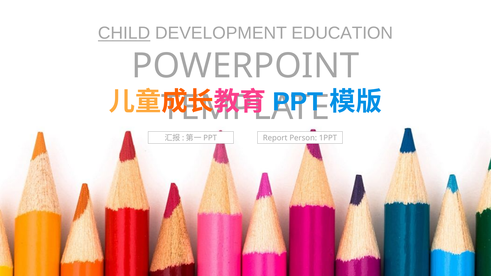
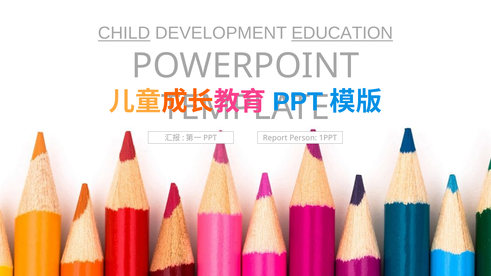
EDUCATION underline: none -> present (342, 33)
